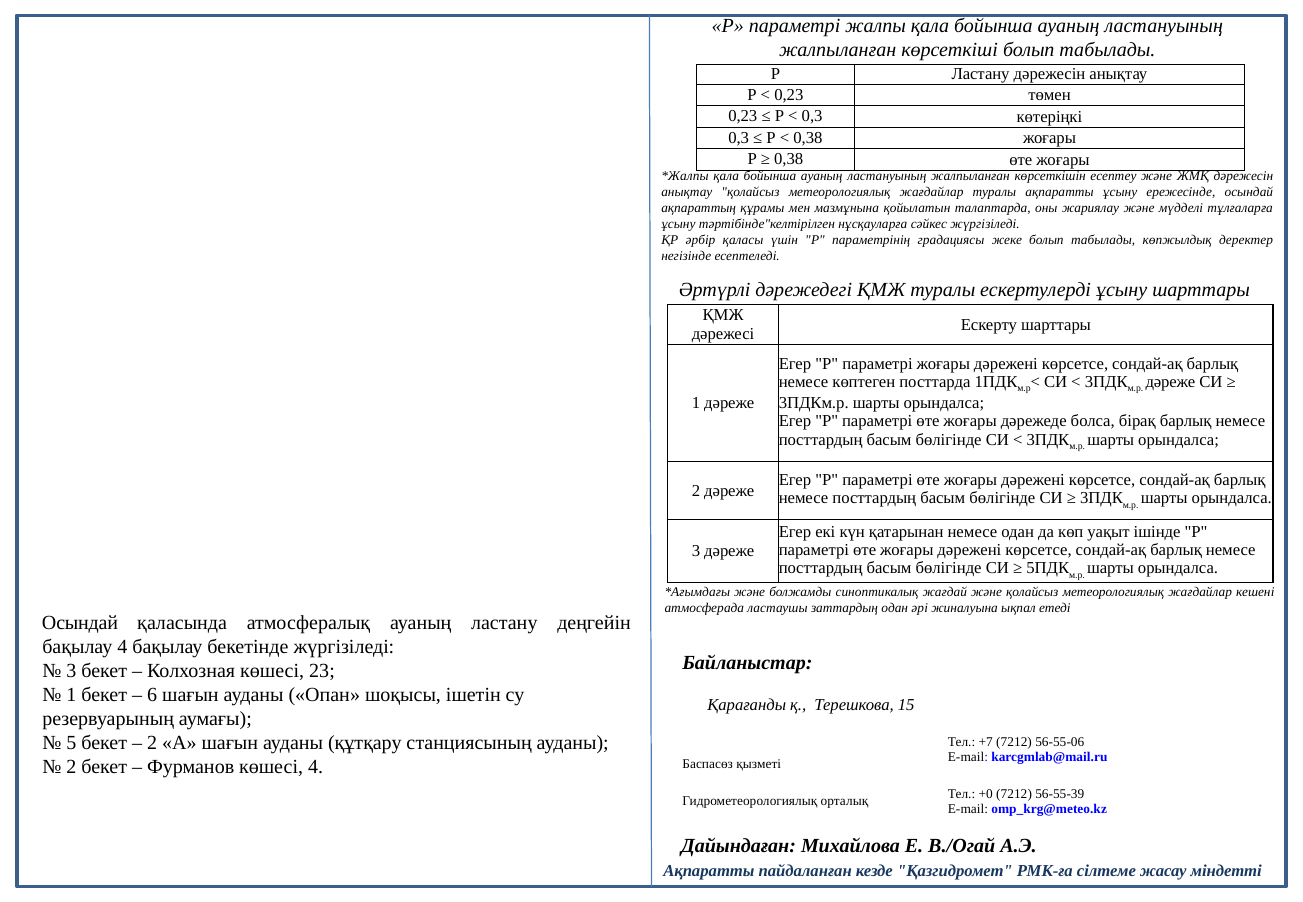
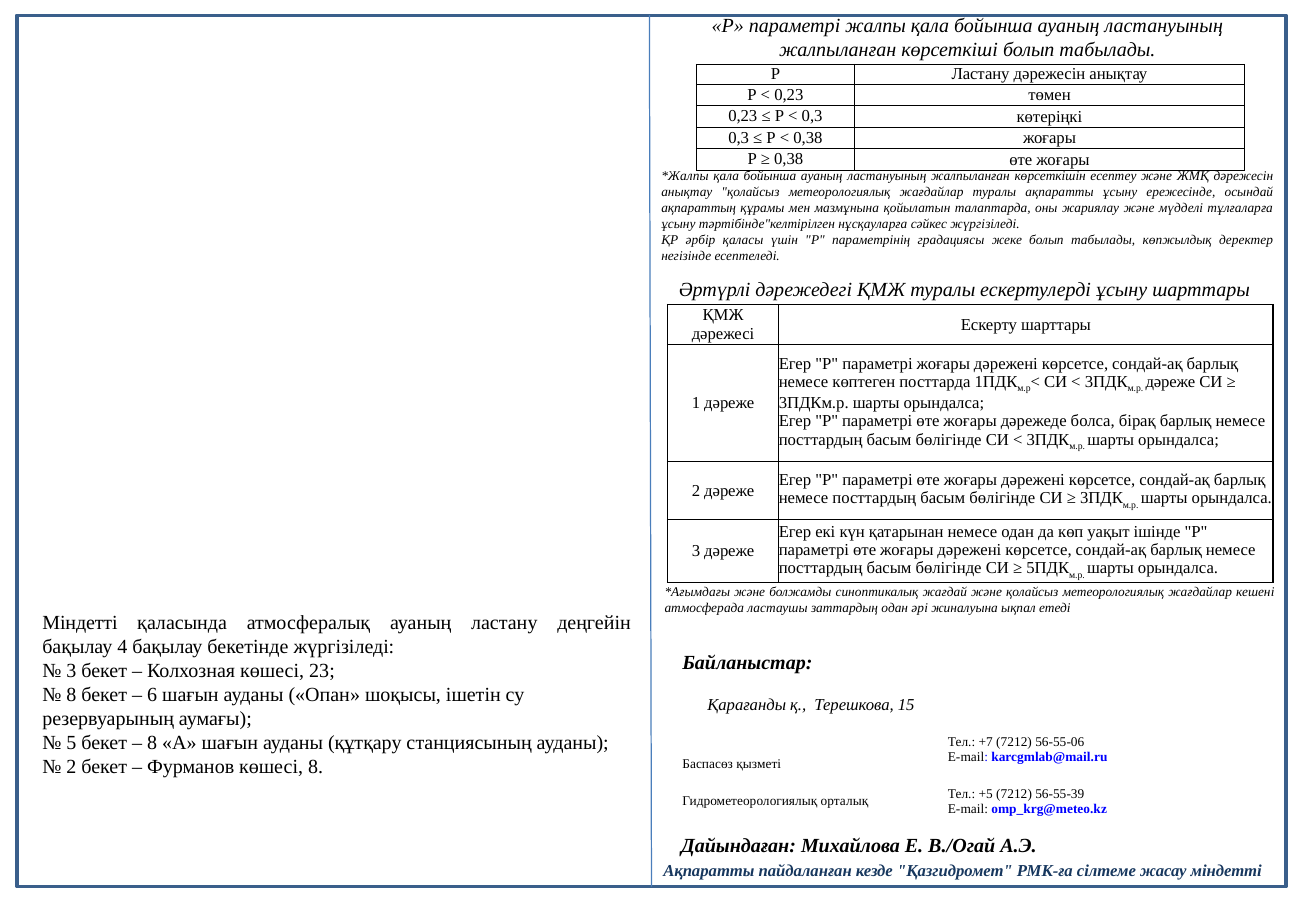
Осындай: Осындай -> Міндетті (80, 623)
1: 1 -> 8 (71, 695)
2: 2 -> 8 (152, 743)
көшесі 4: 4 -> 8 (316, 767)
+0: +0 -> +5 (986, 794)
